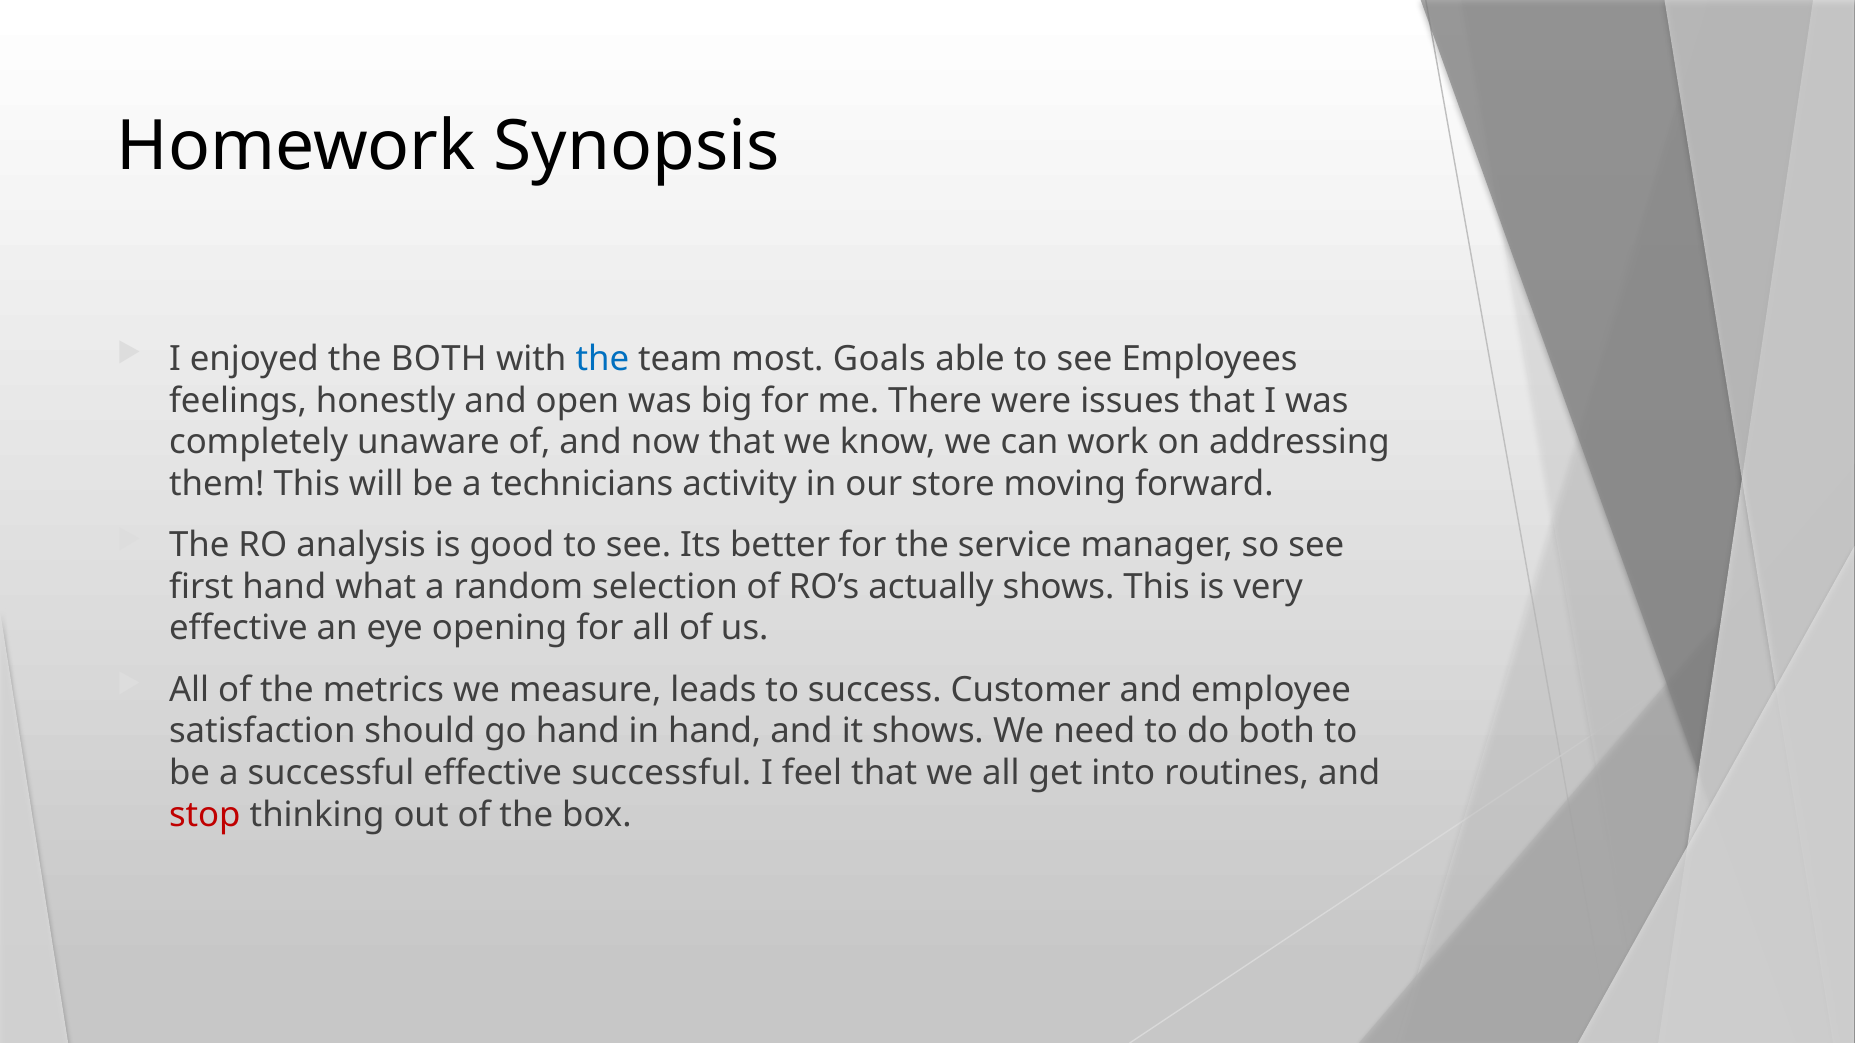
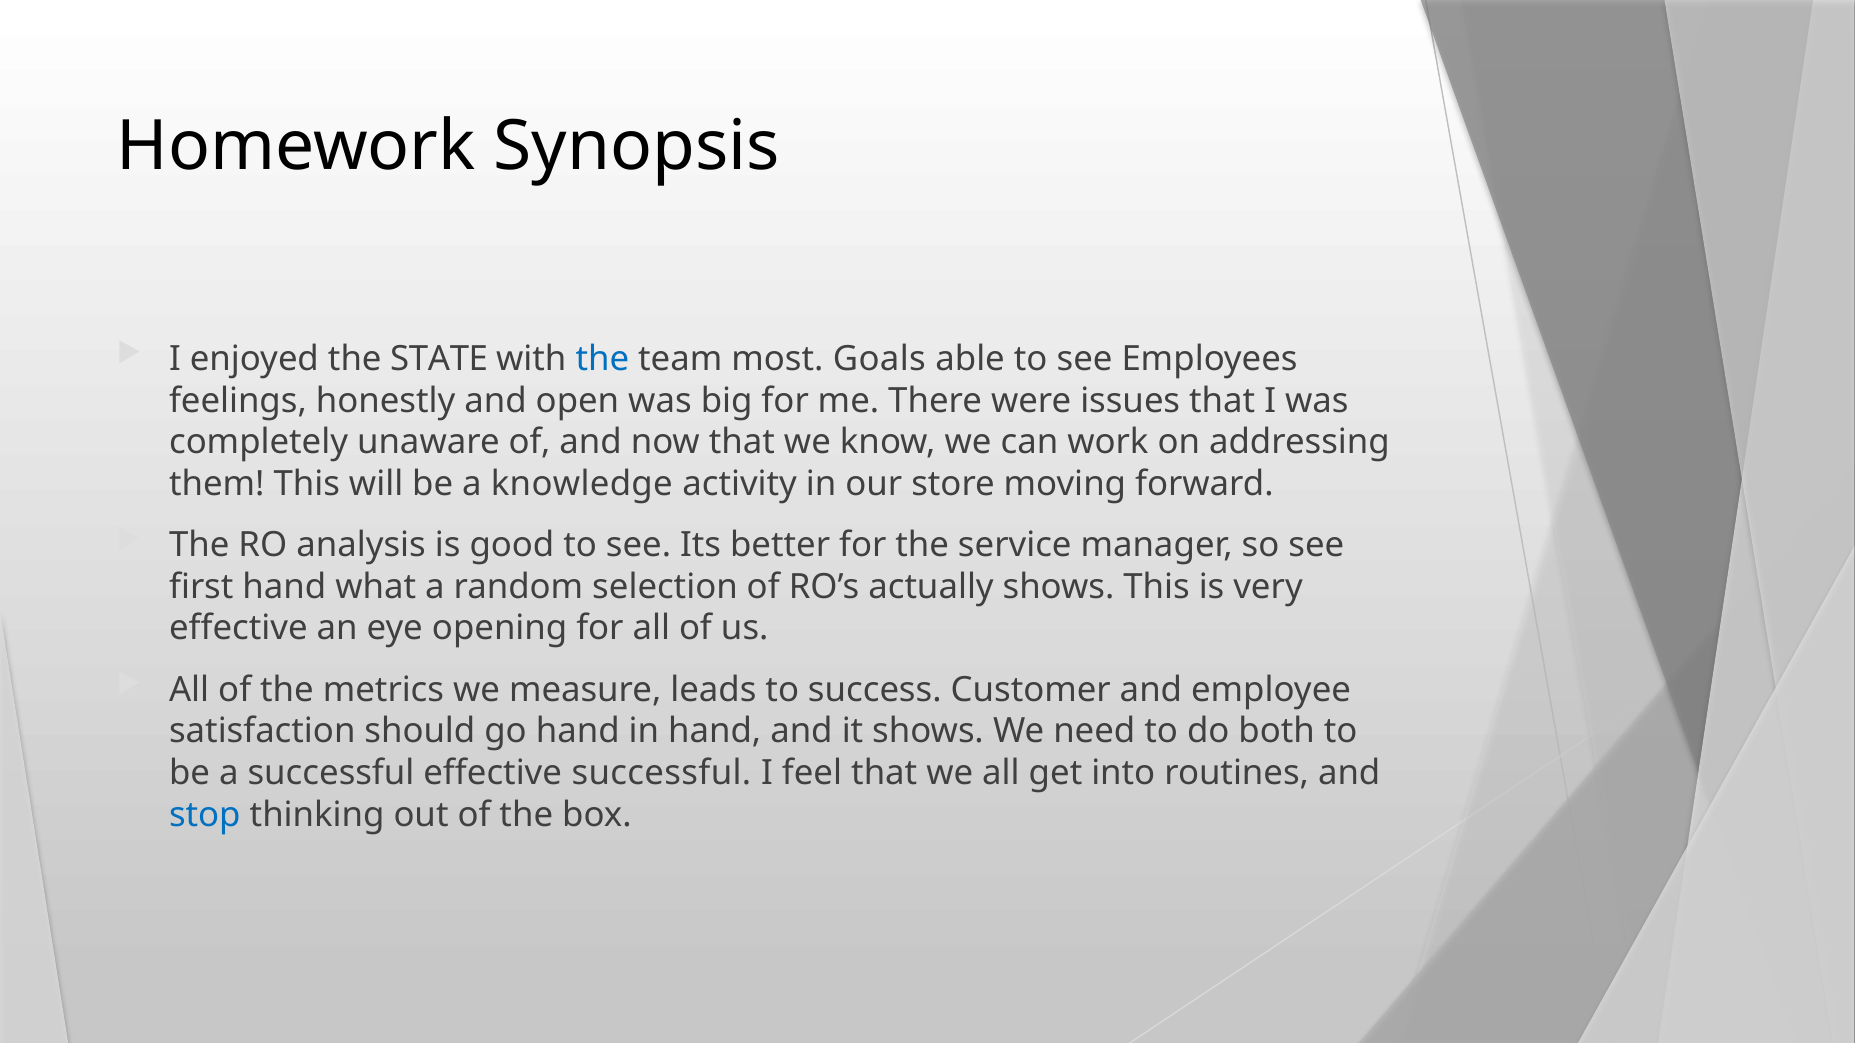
the BOTH: BOTH -> STATE (439, 359)
technicians: technicians -> knowledge (582, 484)
stop colour: red -> blue (205, 815)
